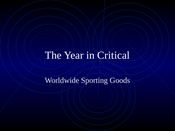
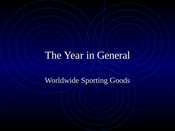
Critical: Critical -> General (114, 55)
